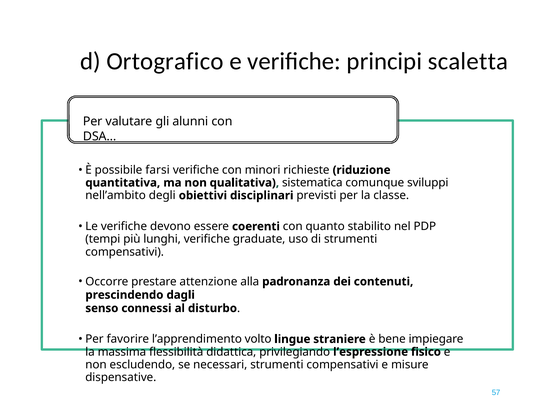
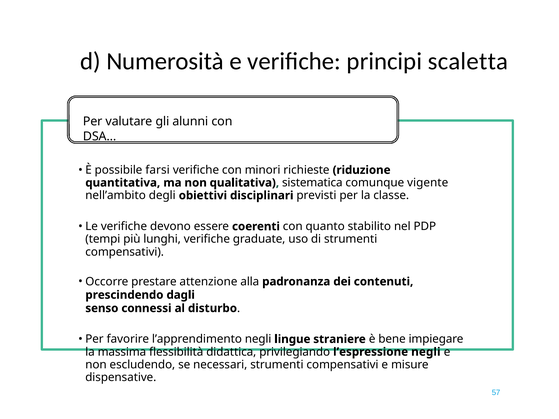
Ortografico: Ortografico -> Numerosità (165, 61)
sviluppi: sviluppi -> vigente (428, 183)
l’apprendimento volto: volto -> negli (258, 339)
l’espressione fisico: fisico -> negli (426, 352)
